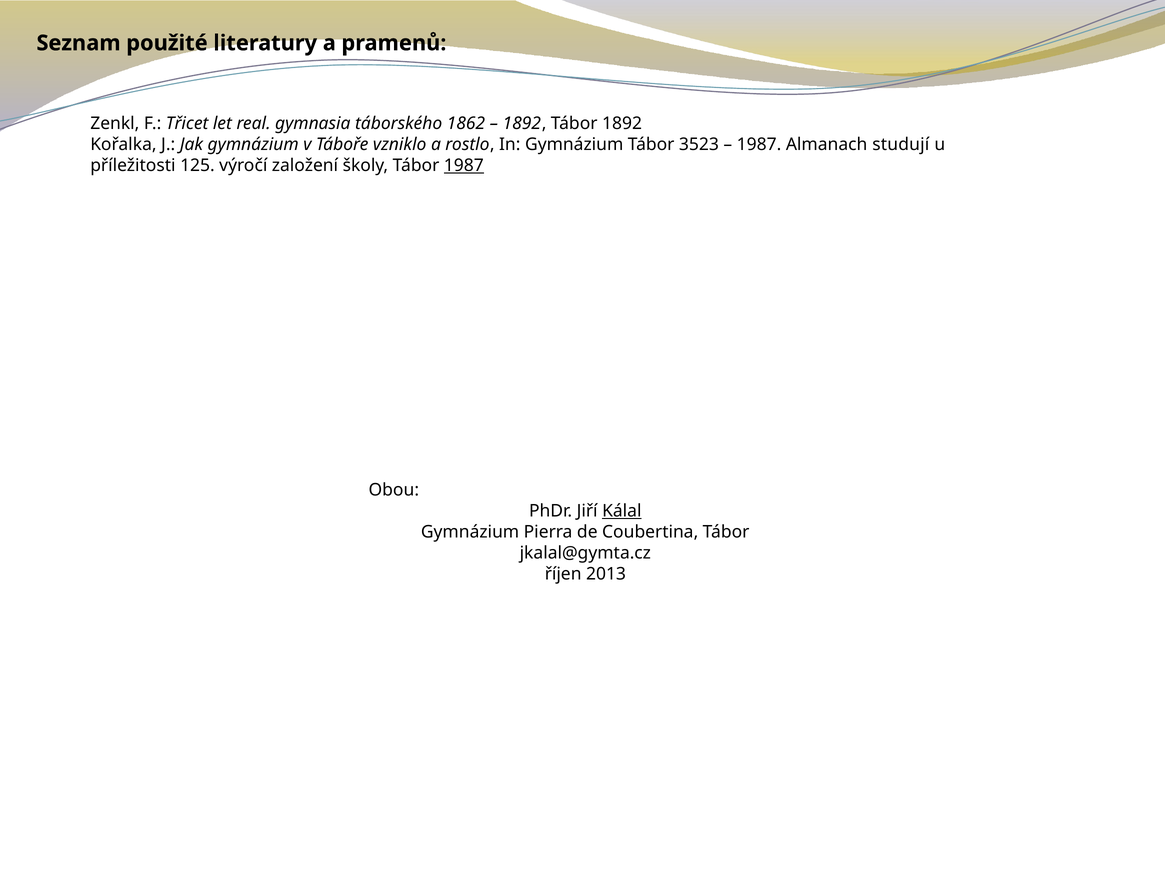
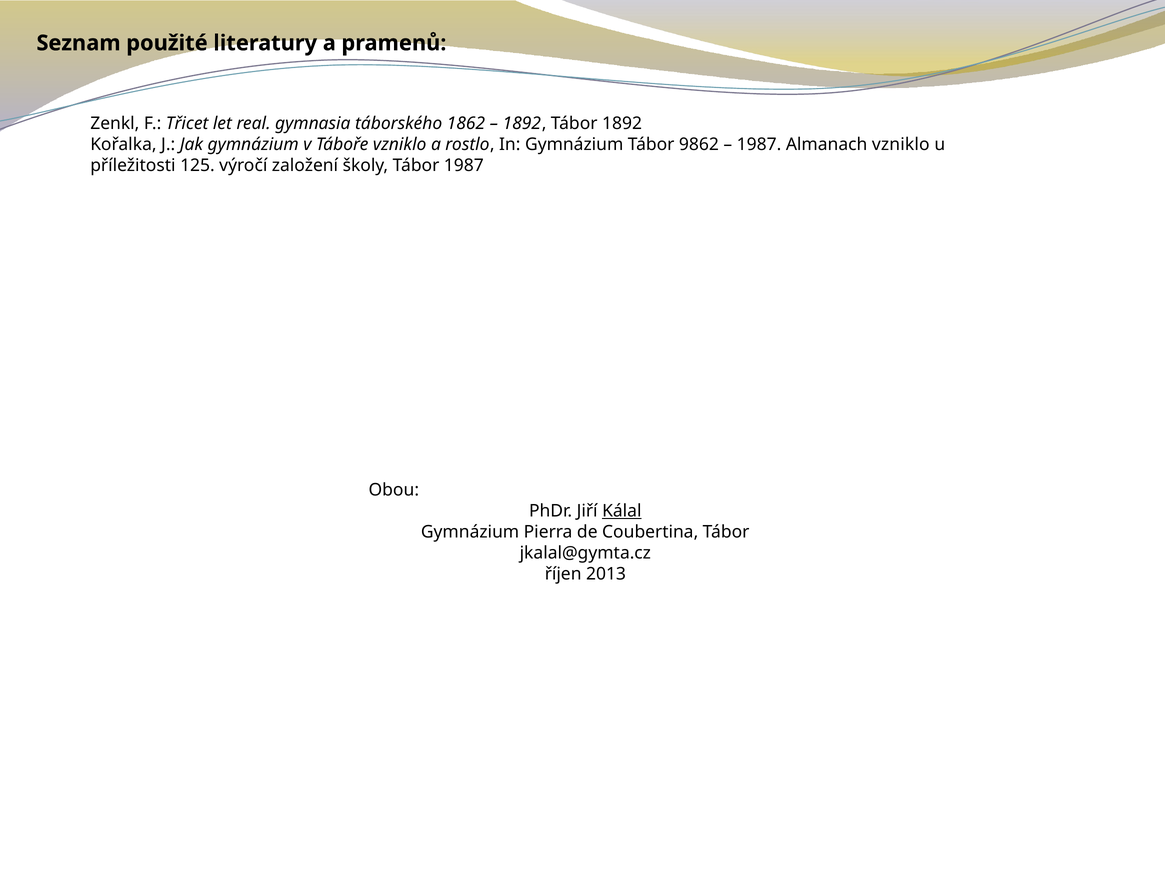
3523: 3523 -> 9862 (699, 144)
Almanach studují: studují -> vzniklo (901, 144)
1987 underline: present -> none (464, 165)
